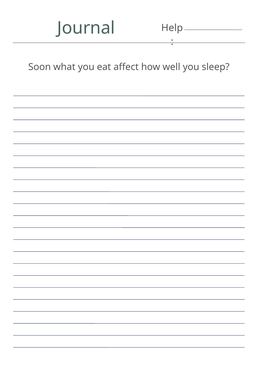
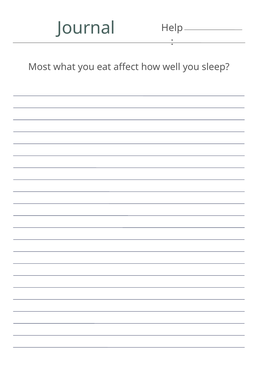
Soon: Soon -> Most (40, 67)
